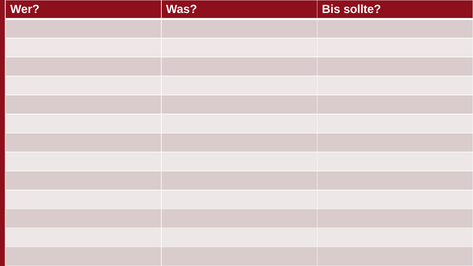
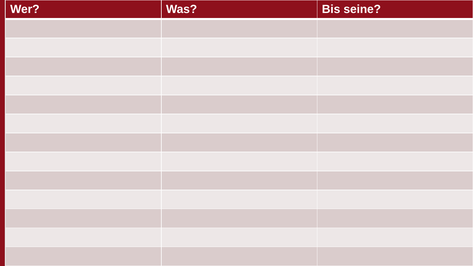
sollte: sollte -> seine (362, 9)
